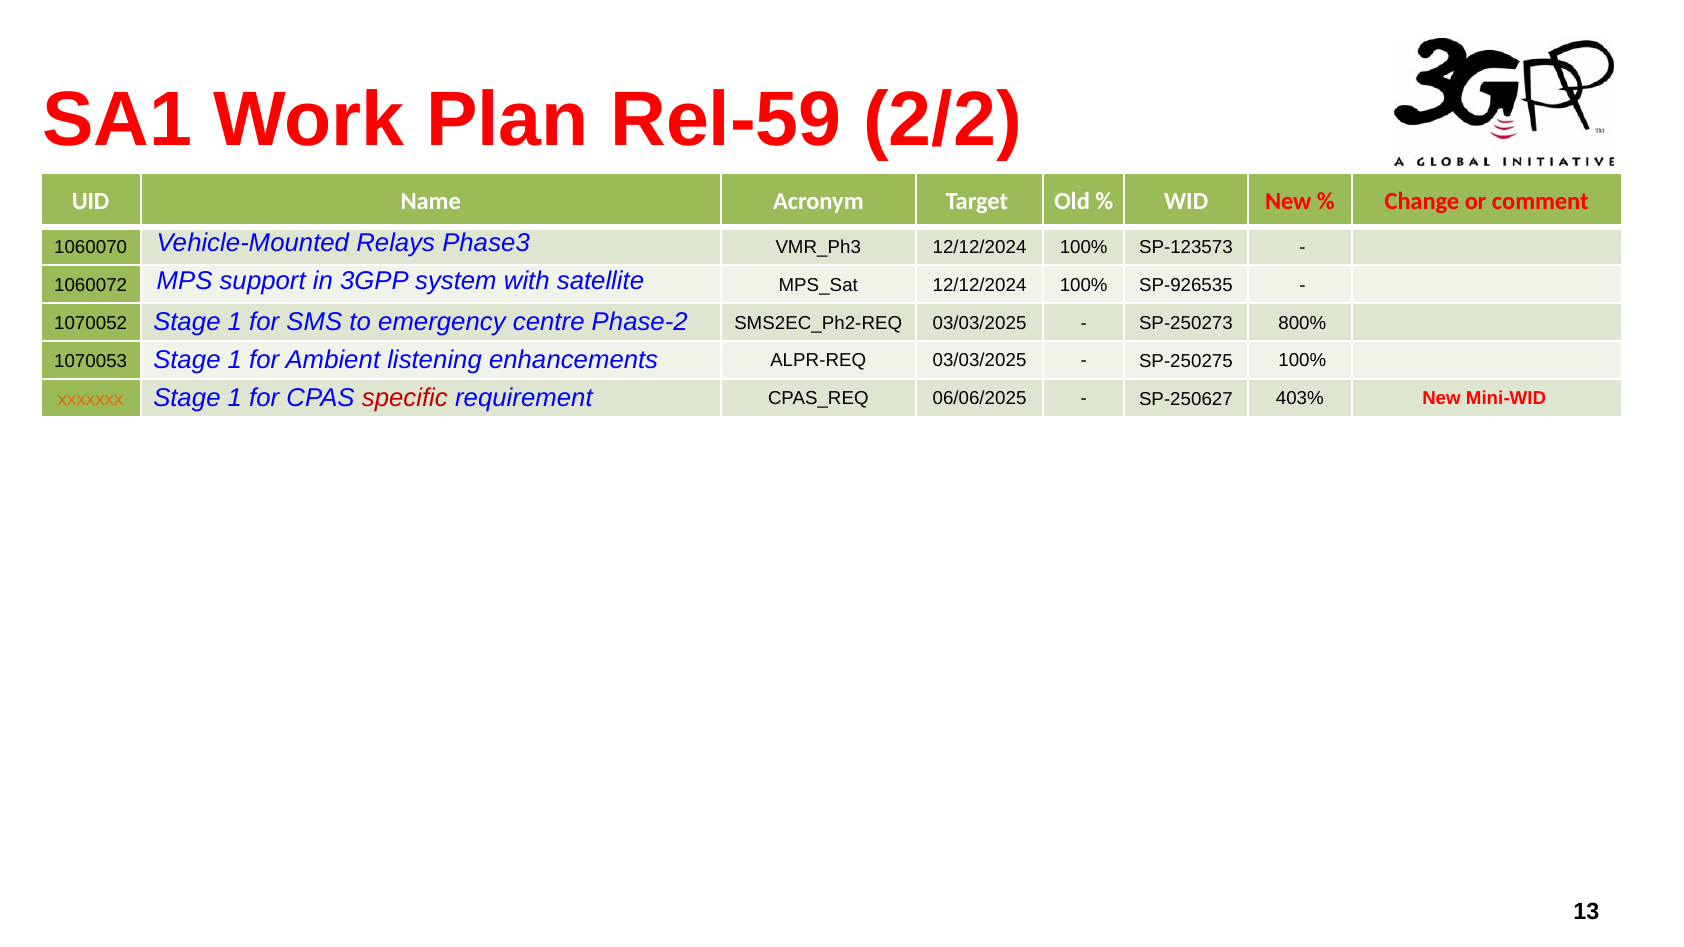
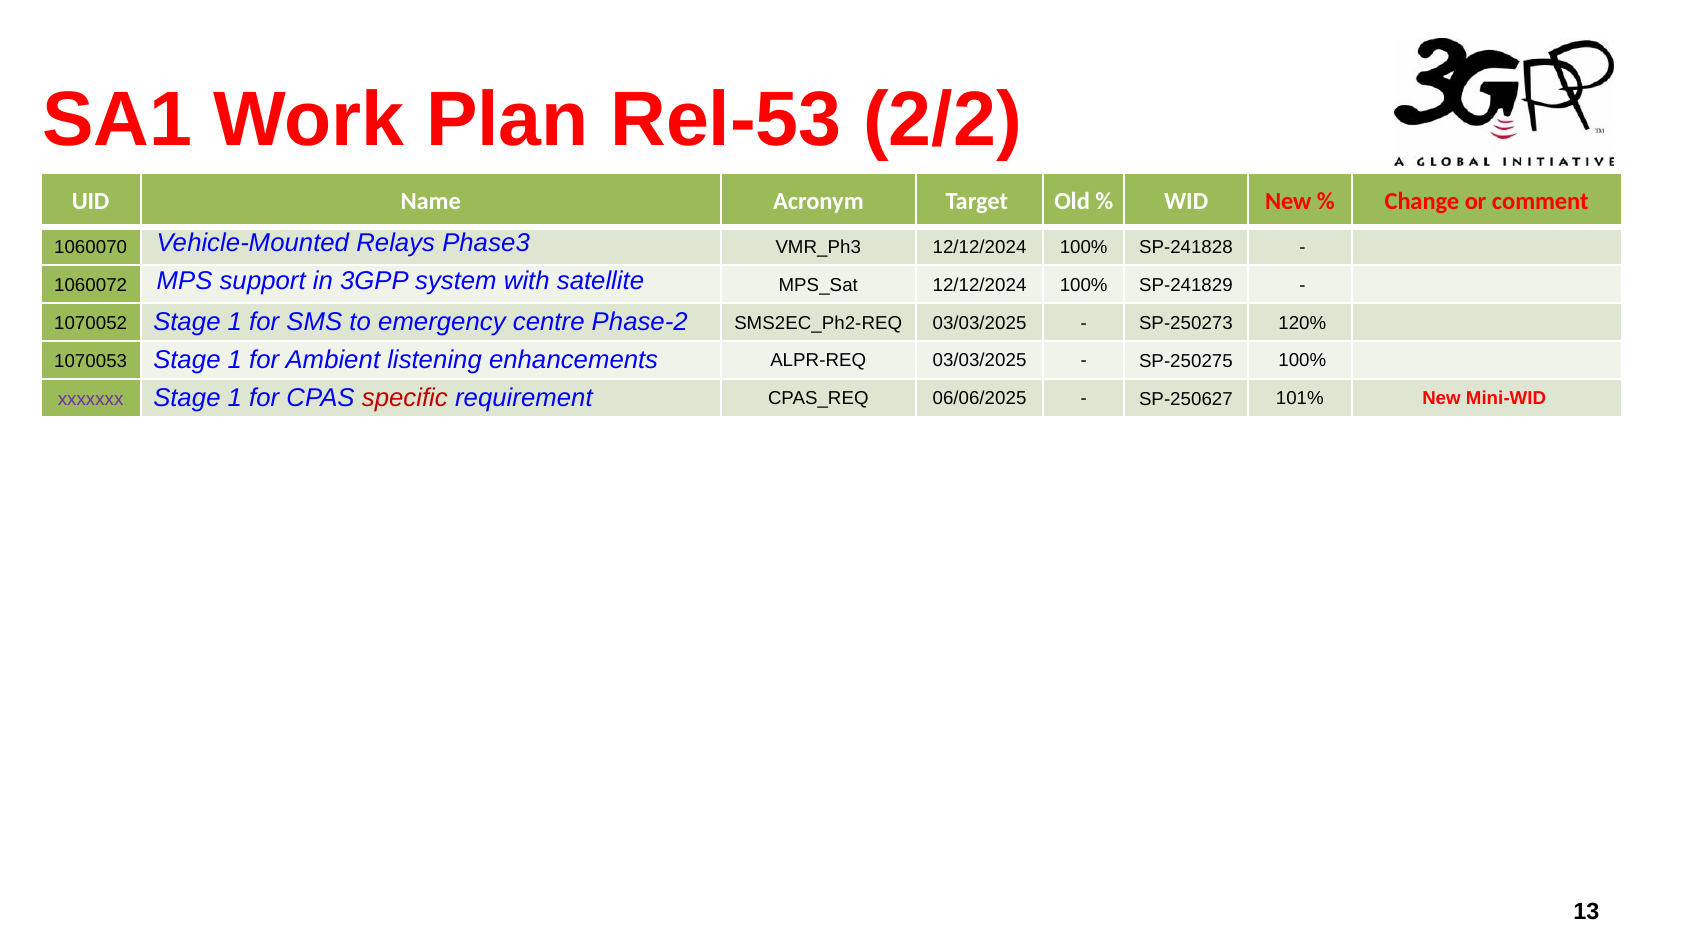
Rel-59: Rel-59 -> Rel-53 (726, 120)
SP-123573: SP-123573 -> SP-241828 (1186, 247)
SP-926535: SP-926535 -> SP-241829 (1186, 285)
800%: 800% -> 120% (1302, 323)
xxxxxxx colour: orange -> purple (91, 400)
403%: 403% -> 101% (1300, 399)
